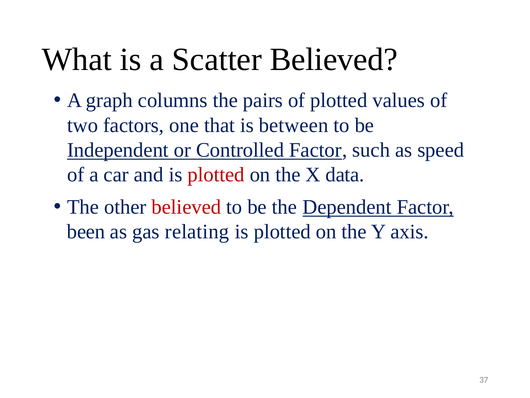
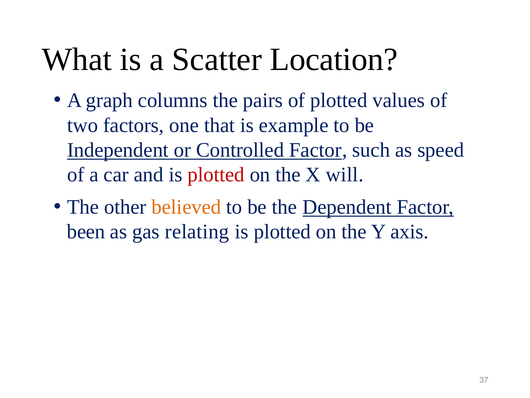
Scatter Believed: Believed -> Location (334, 59)
between: between -> example (294, 125)
data: data -> will (345, 175)
believed colour: red -> orange (186, 207)
